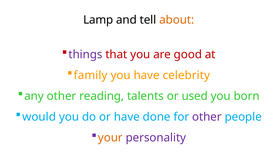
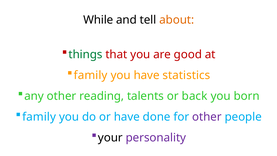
Lamp: Lamp -> While (98, 20)
things colour: purple -> green (85, 54)
celebrity: celebrity -> statistics (186, 75)
used: used -> back (195, 96)
would: would -> family (39, 117)
your colour: orange -> black (110, 137)
